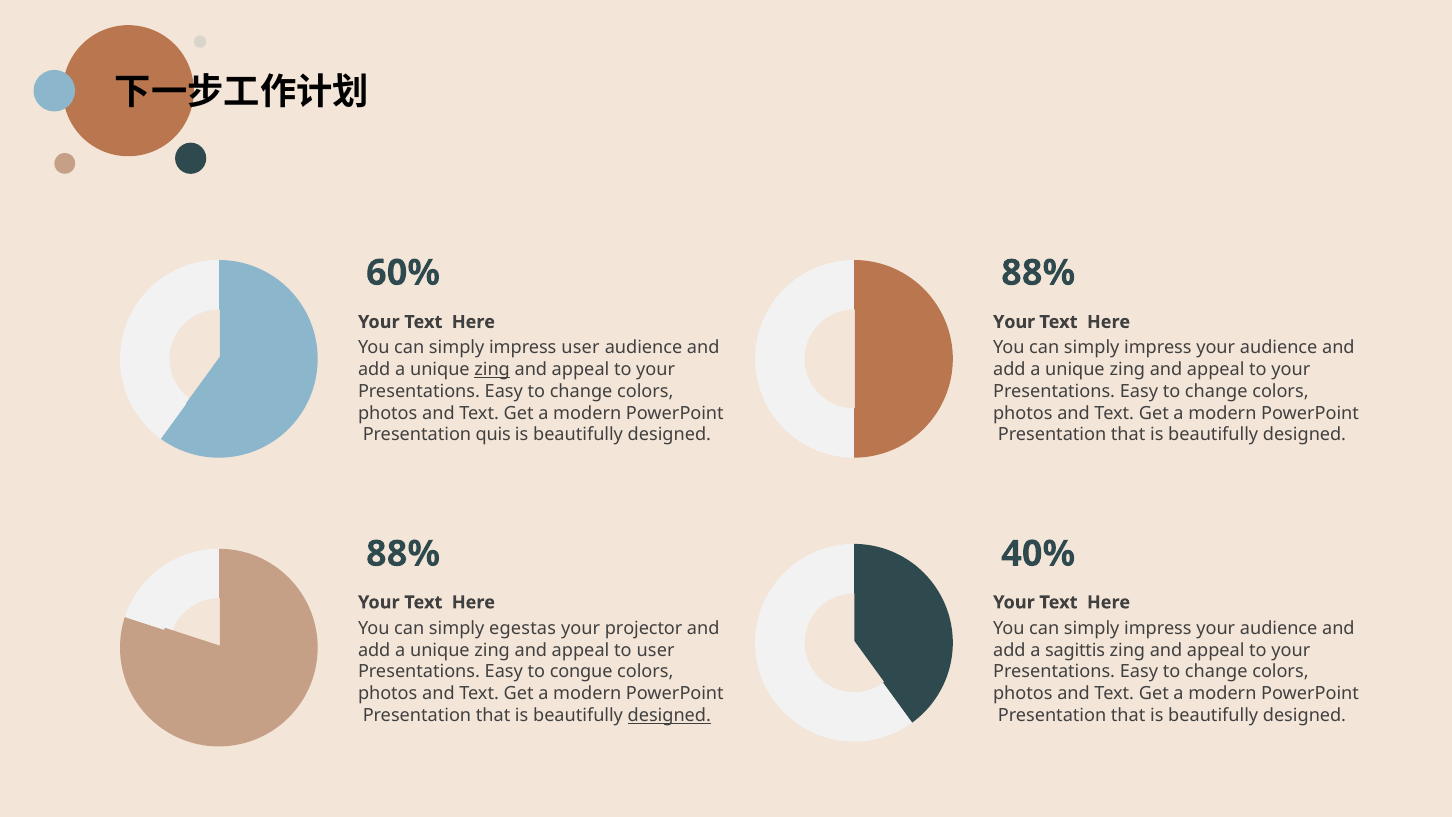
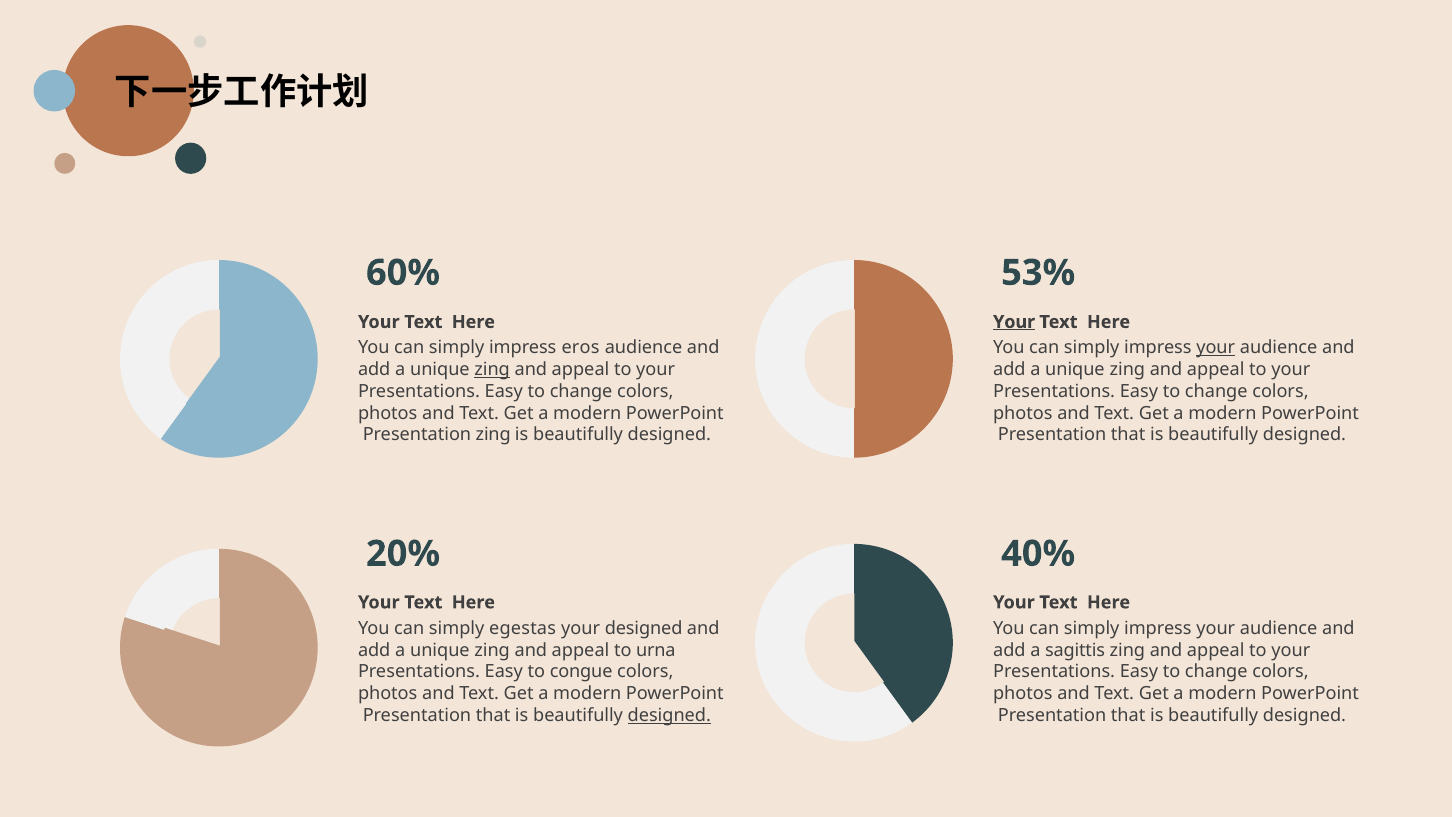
60% 88%: 88% -> 53% (1038, 273)
Your underline: none -> present (1014, 322)
impress user: user -> eros (580, 348)
your underline: none -> present (1216, 348)
Presentation quis: quis -> zing (493, 435)
88%: 88% -> 20% (403, 554)
your projector: projector -> designed (644, 628)
to user: user -> urna (656, 650)
